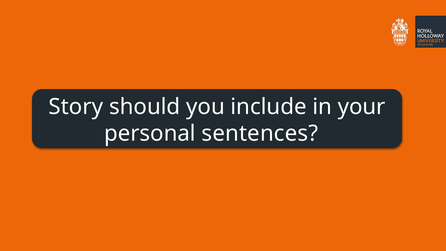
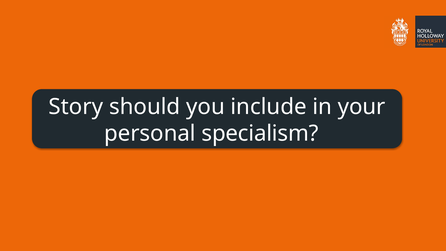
sentences: sentences -> specialism (260, 134)
